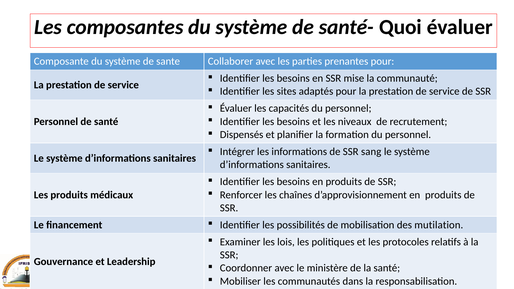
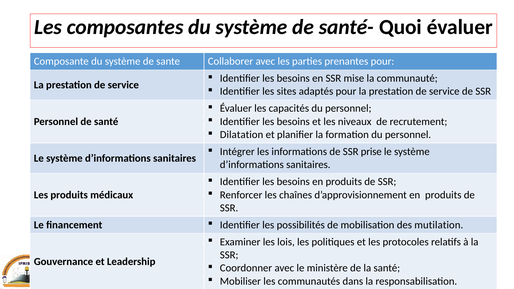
Dispensés: Dispensés -> Dilatation (242, 135)
sang: sang -> prise (371, 152)
